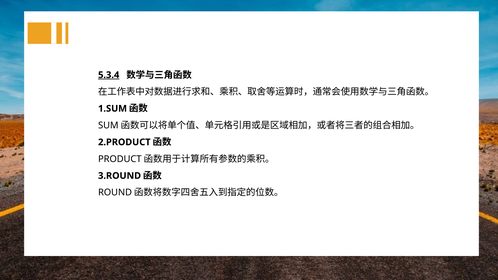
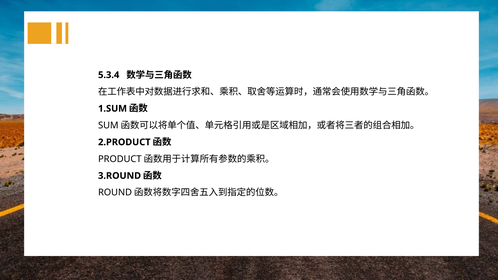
5.3.4 underline: present -> none (109, 75)
